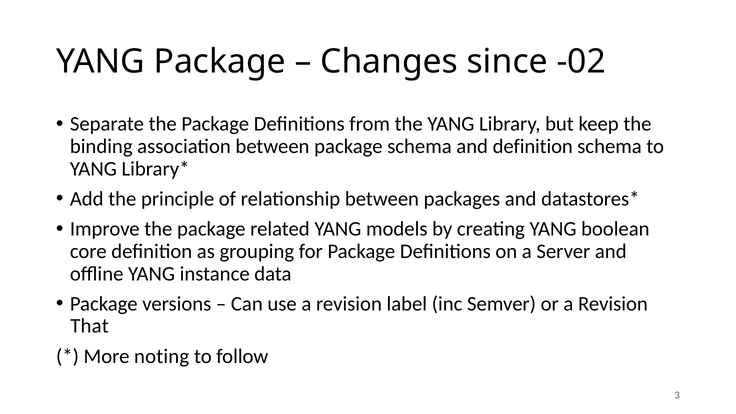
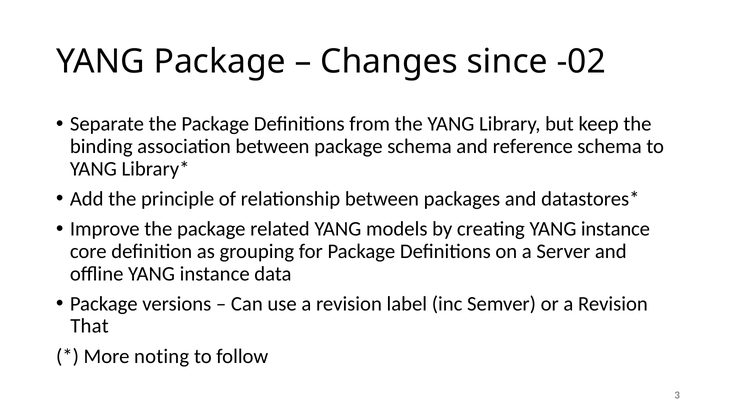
and definition: definition -> reference (533, 146)
creating YANG boolean: boolean -> instance (615, 229)
